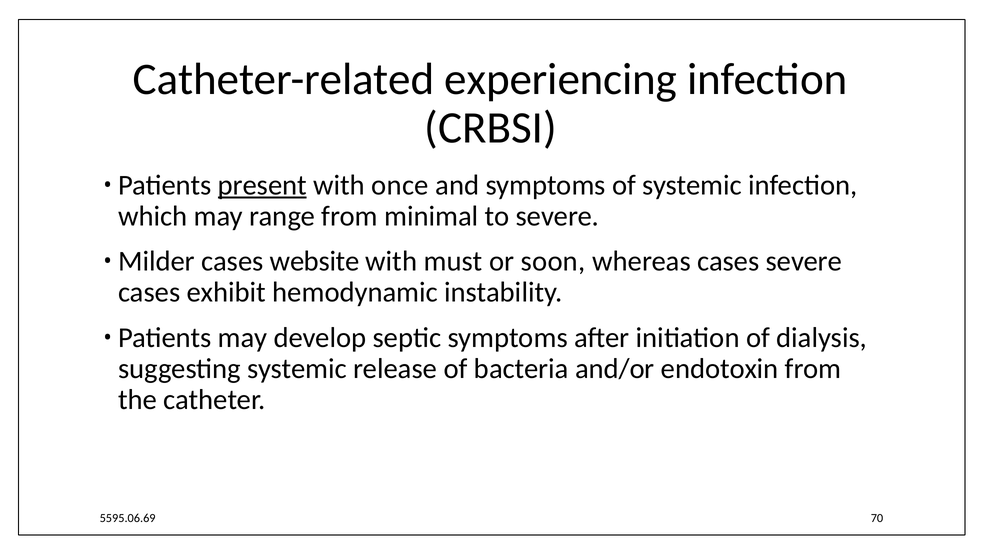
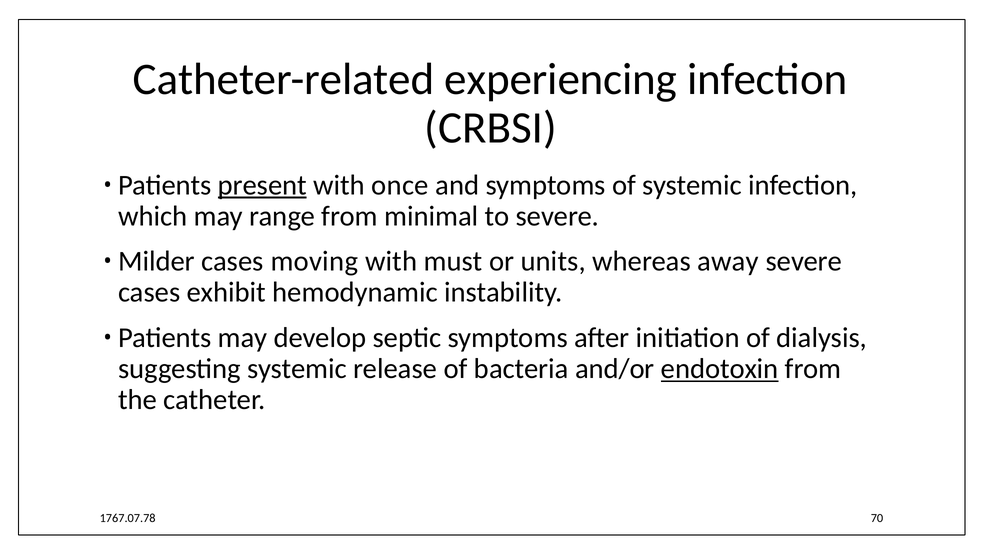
website: website -> moving (314, 261)
soon: soon -> units (553, 261)
whereas cases: cases -> away (728, 261)
endotoxin underline: none -> present (720, 368)
5595.06.69: 5595.06.69 -> 1767.07.78 (128, 518)
